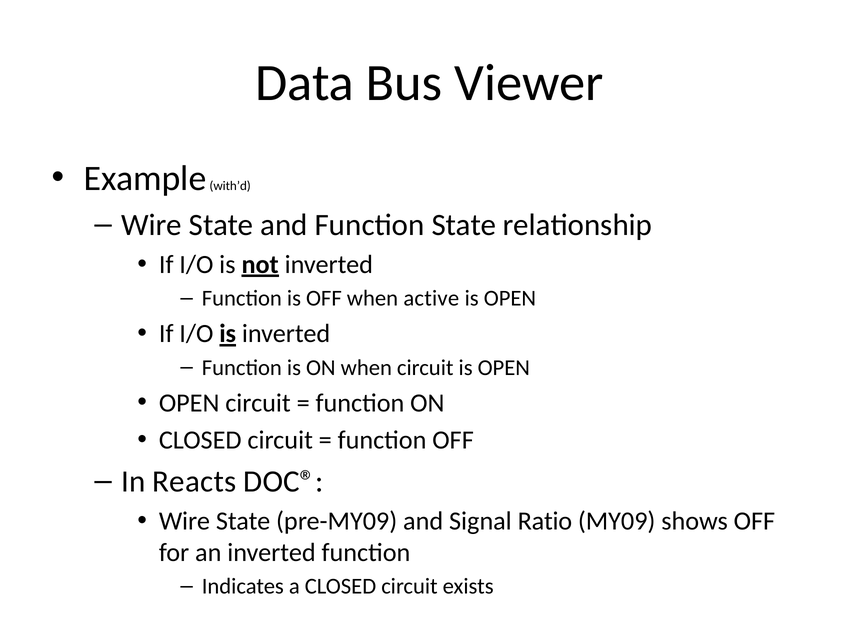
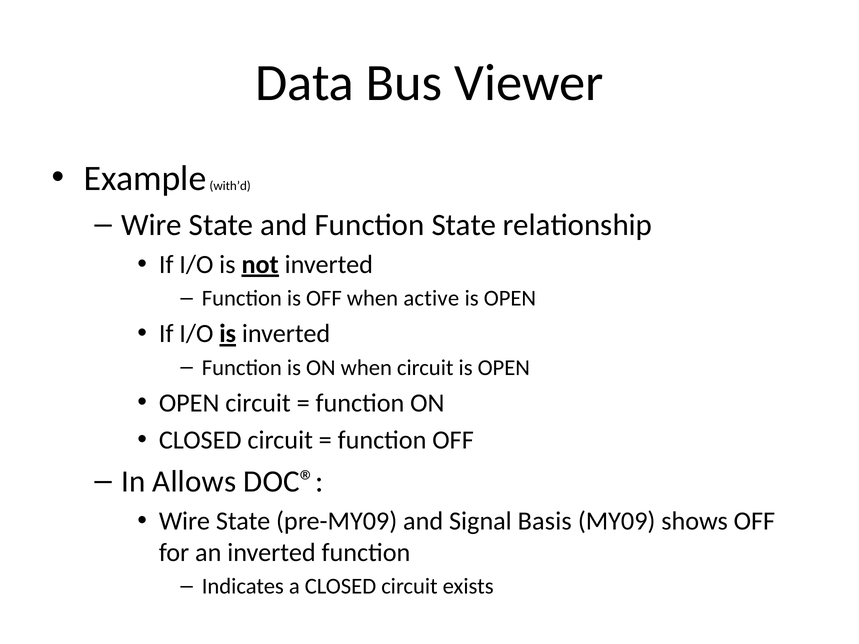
Reacts: Reacts -> Allows (194, 482)
Ratio: Ratio -> Basis (545, 521)
